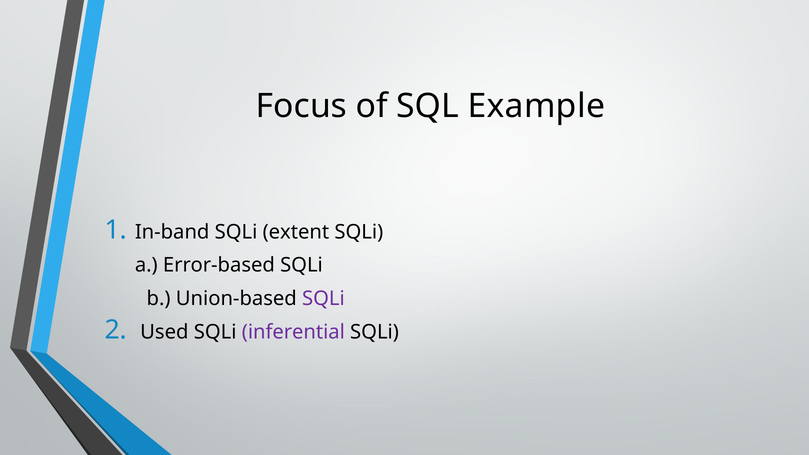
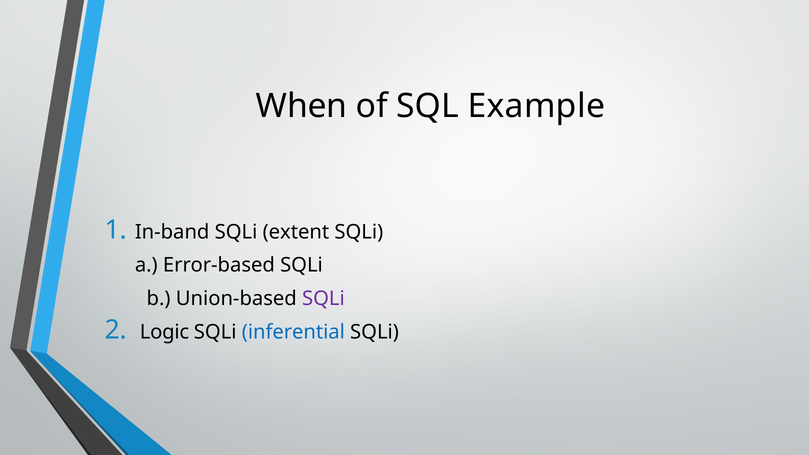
Focus: Focus -> When (302, 106)
Used: Used -> Logic (164, 332)
inferential colour: purple -> blue (293, 332)
